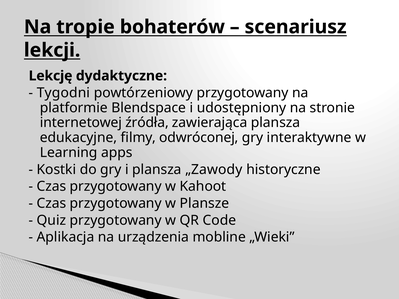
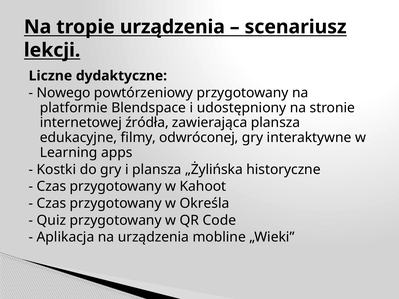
tropie bohaterów: bohaterów -> urządzenia (172, 27)
Lekcję: Lekcję -> Liczne (50, 76)
Tygodni: Tygodni -> Nowego (64, 93)
„Zawody: „Zawody -> „Żylińska (214, 170)
Plansze: Plansze -> Określa (205, 203)
